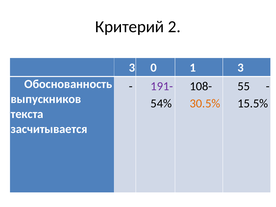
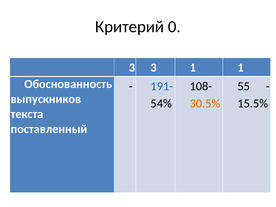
2: 2 -> 0 (174, 27)
3 0: 0 -> 3 (154, 68)
1 3: 3 -> 1 (241, 68)
191- colour: purple -> blue (162, 86)
засчитывается: засчитывается -> поставленный (49, 129)
